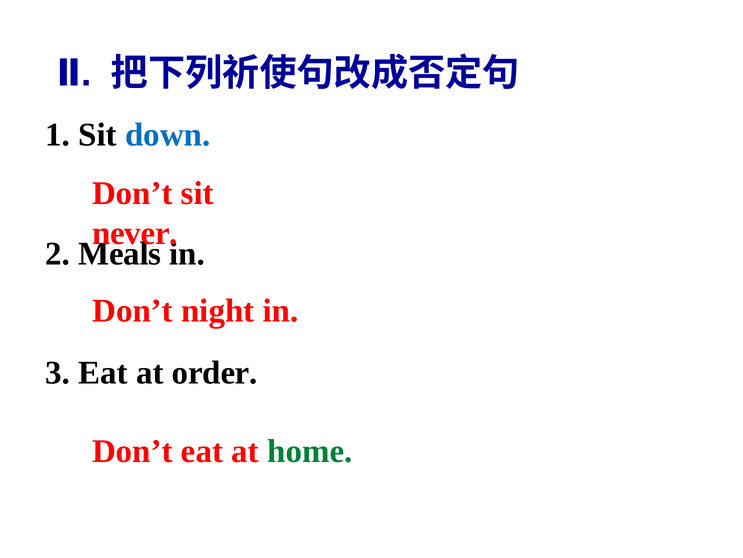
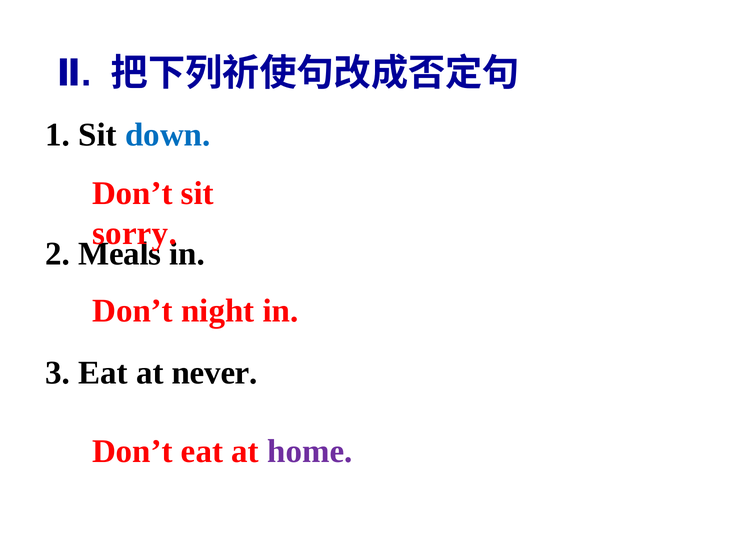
never: never -> sorry (135, 233)
order: order -> never (215, 373)
home colour: green -> purple (310, 451)
